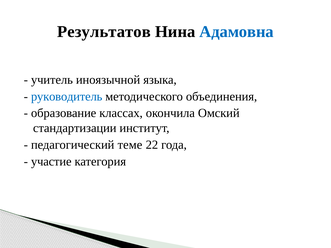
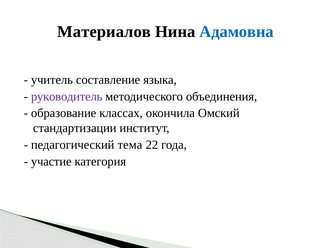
Результатов: Результатов -> Материалов (104, 32)
иноязычной: иноязычной -> составление (108, 80)
руководитель colour: blue -> purple (67, 97)
теме: теме -> тема (130, 145)
